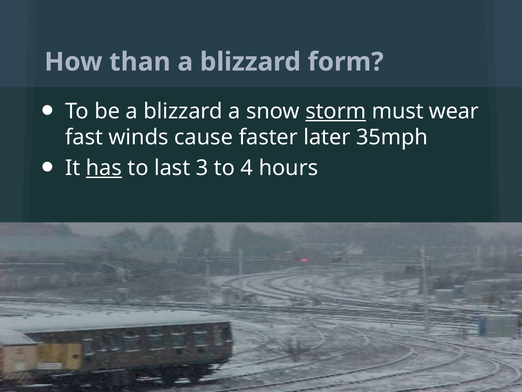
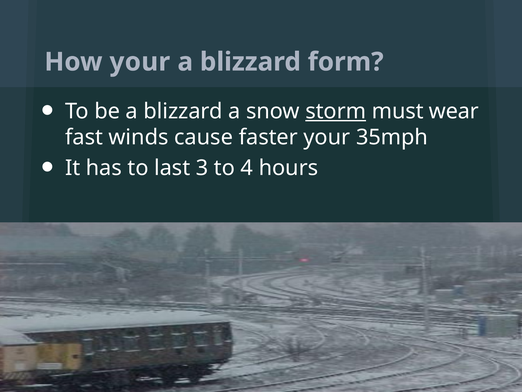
How than: than -> your (140, 62)
faster later: later -> your (327, 137)
has underline: present -> none (104, 168)
